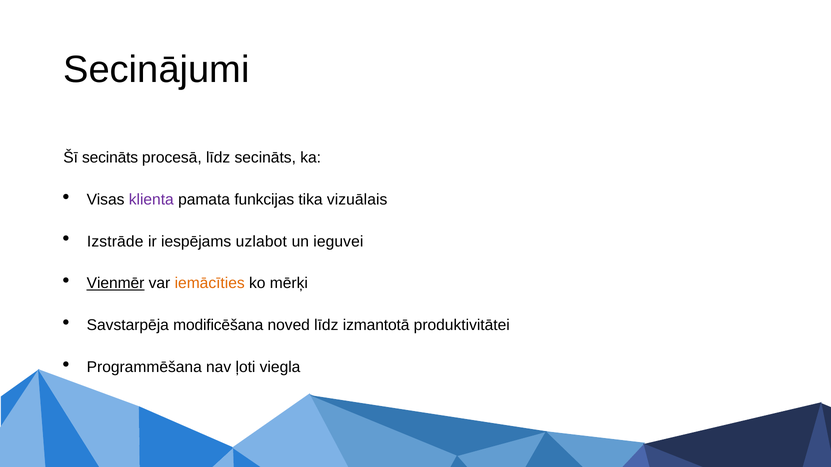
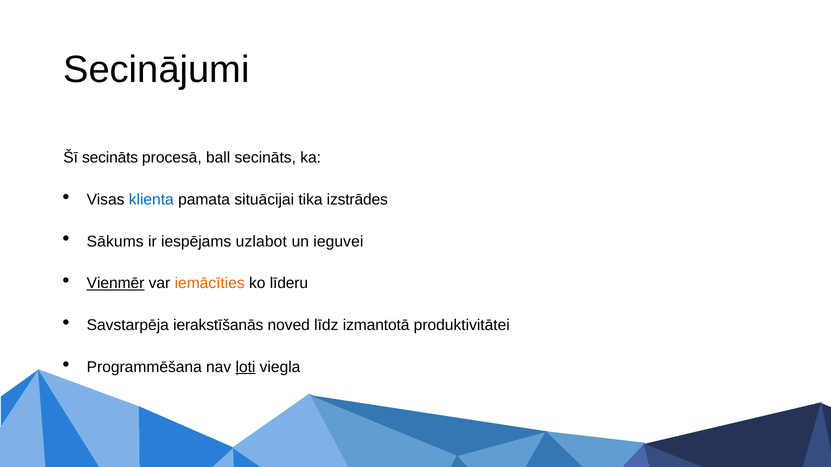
procesā līdz: līdz -> ball (218, 158)
klienta colour: purple -> blue (151, 200)
funkcijas: funkcijas -> situācijai (264, 200)
vizuālais: vizuālais -> izstrādes (357, 200)
Izstrāde: Izstrāde -> Sākums (115, 242)
mērķi: mērķi -> līderu (289, 284)
modificēšana: modificēšana -> ierakstīšanās (218, 325)
ļoti underline: none -> present (245, 367)
